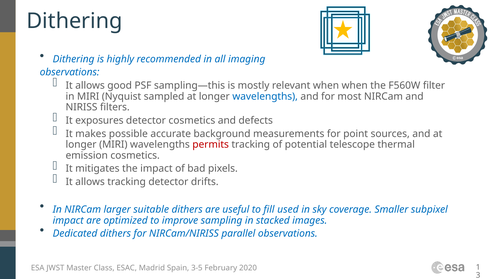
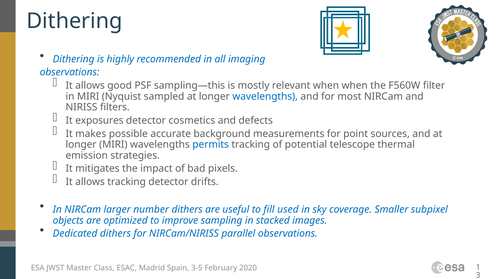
permits colour: red -> blue (211, 145)
emission cosmetics: cosmetics -> strategies (135, 155)
suitable: suitable -> number (151, 209)
impact: impact -> objects (68, 220)
